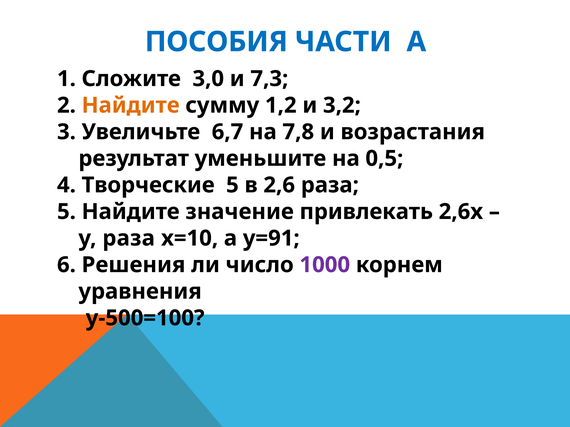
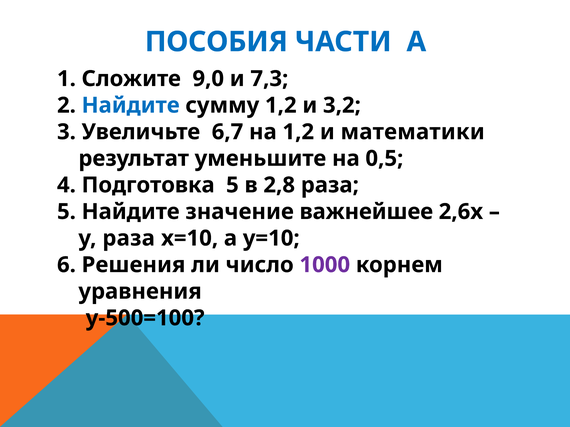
3,0: 3,0 -> 9,0 (208, 79)
Найдите colour: orange -> blue (131, 105)
на 7,8: 7,8 -> 1,2 (298, 132)
возрастания: возрастания -> математики (413, 132)
Творческие: Творческие -> Подготовка (148, 185)
2,6: 2,6 -> 2,8 (279, 185)
привлекать: привлекать -> важнейшее (366, 212)
у=91: у=91 -> у=10 (271, 239)
